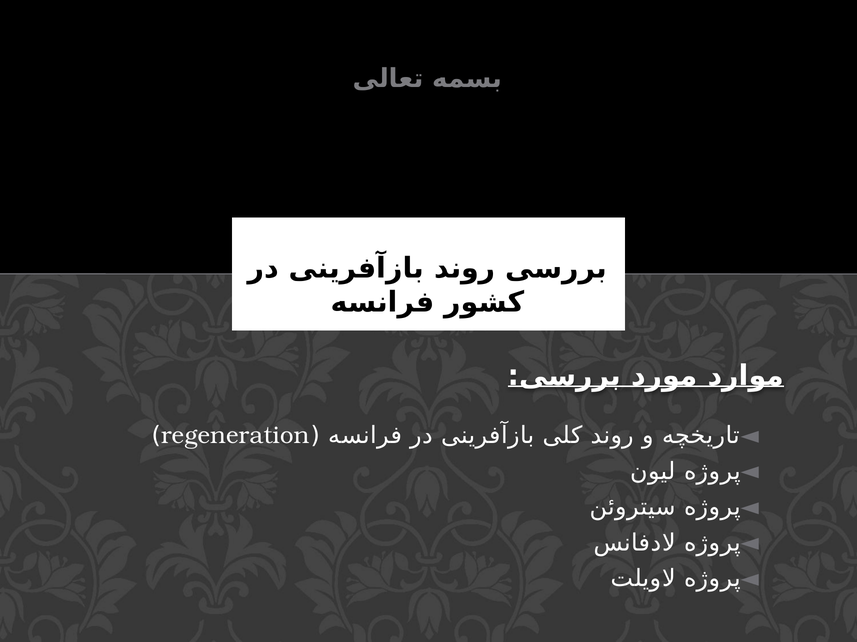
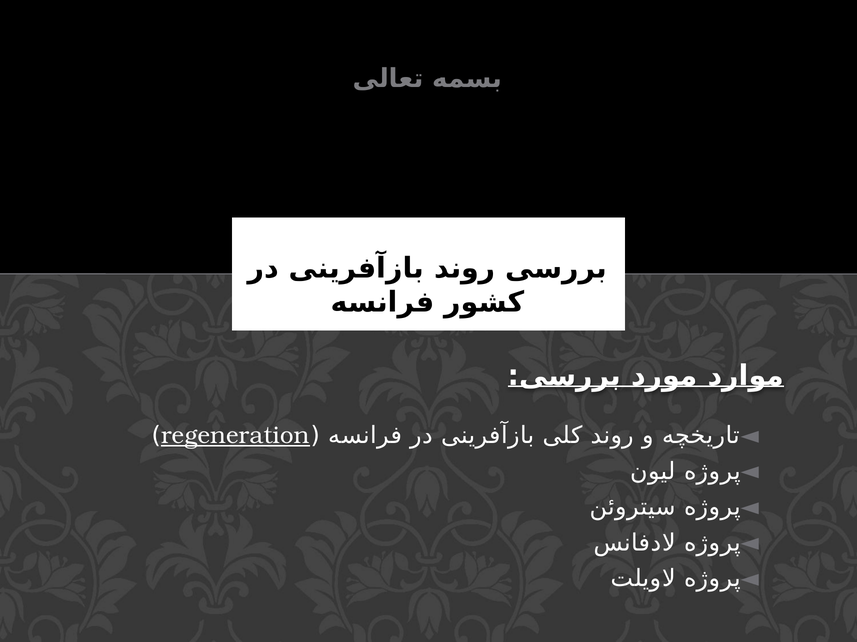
regeneration underline: none -> present (235, 436)
